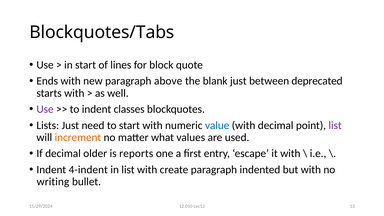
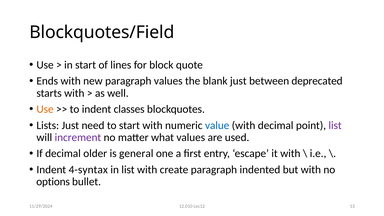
Blockquotes/Tabs: Blockquotes/Tabs -> Blockquotes/Field (102, 32)
paragraph above: above -> values (168, 81)
Use colour: purple -> orange (45, 109)
increment colour: orange -> purple (78, 137)
reports: reports -> general (136, 154)
4-indent: 4-indent -> 4-syntax (88, 170)
writing: writing -> options (53, 182)
